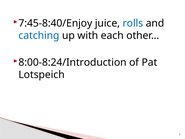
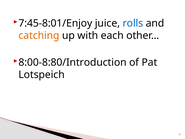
7:45-8:40/Enjoy: 7:45-8:40/Enjoy -> 7:45-8:01/Enjoy (55, 23)
catching colour: blue -> orange (39, 36)
8:00-8:24/Introduction: 8:00-8:24/Introduction -> 8:00-8:80/Introduction (73, 62)
